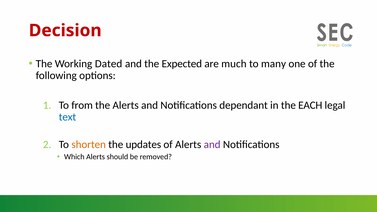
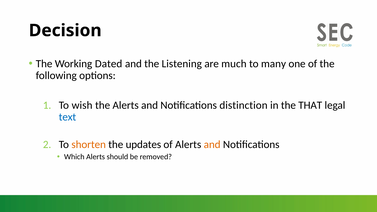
Decision colour: red -> black (65, 30)
Expected: Expected -> Listening (182, 64)
from: from -> wish (82, 105)
dependant: dependant -> distinction (243, 105)
EACH: EACH -> THAT (310, 105)
and colour: purple -> orange (212, 145)
